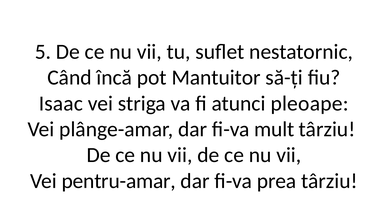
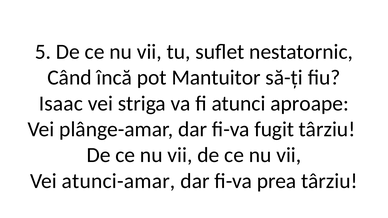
pleoape: pleoape -> aproape (310, 104)
mult: mult -> fugit (274, 129)
pentru-amar: pentru-amar -> atunci-amar (119, 181)
